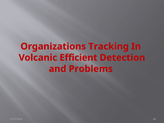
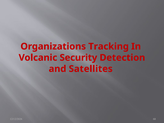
Efficient: Efficient -> Security (78, 58)
Problems: Problems -> Satellites (91, 69)
